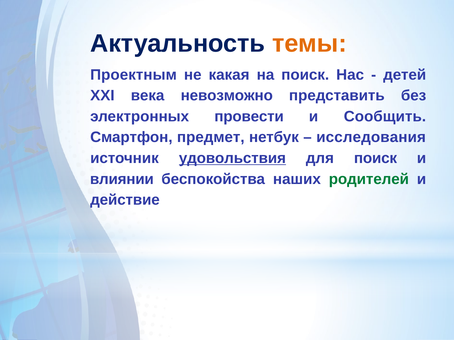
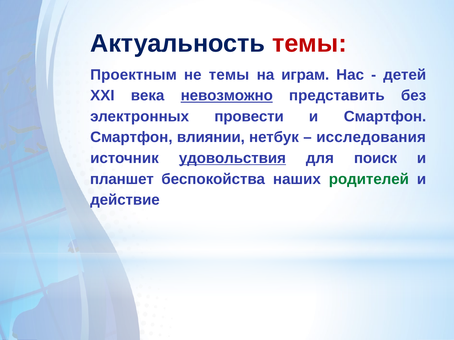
темы colour: orange -> red (309, 44)
не какая: какая -> темы (229, 75)
на поиск: поиск -> играм (305, 75)
невозможно underline: none -> present (227, 96)
и Сообщить: Сообщить -> Смартфон (385, 117)
предмет: предмет -> влиянии (211, 138)
влиянии: влиянии -> планшет (122, 179)
